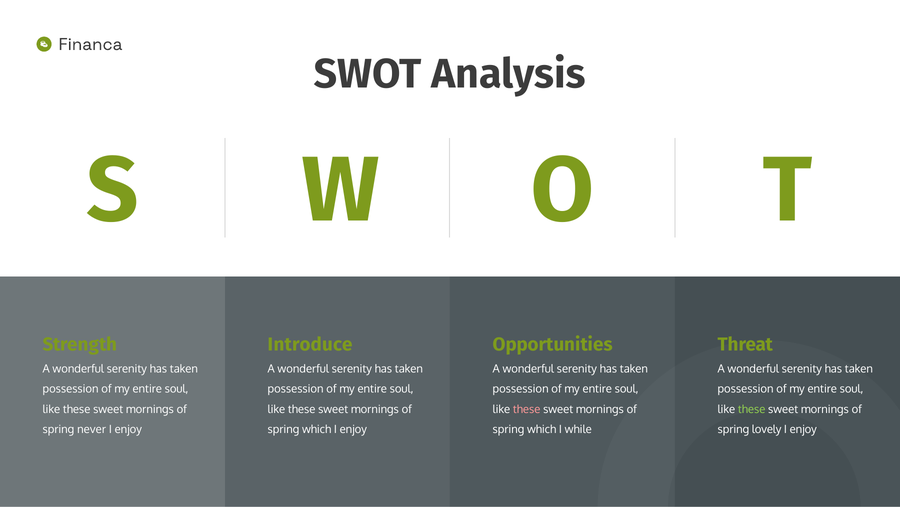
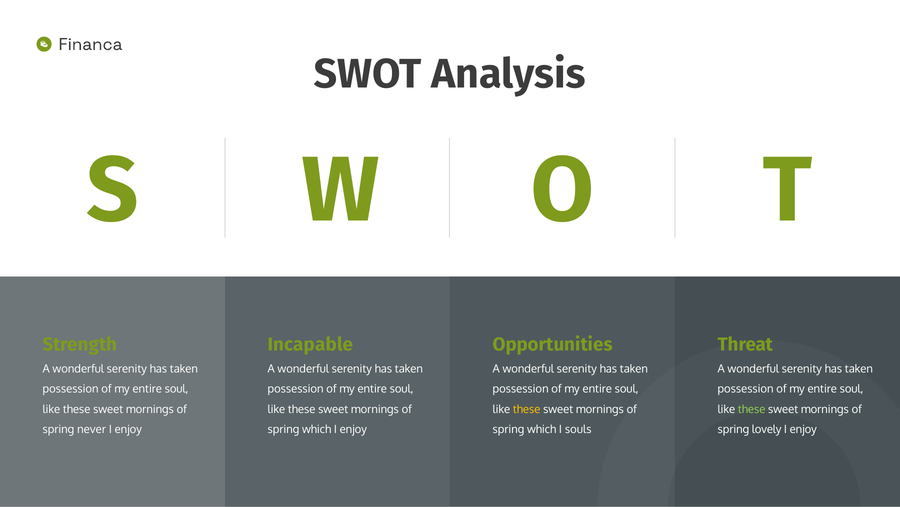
Introduce: Introduce -> Incapable (310, 344)
these colour: pink -> yellow (527, 409)
while: while -> souls (578, 429)
